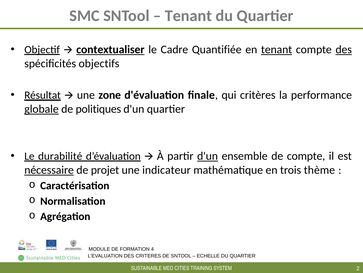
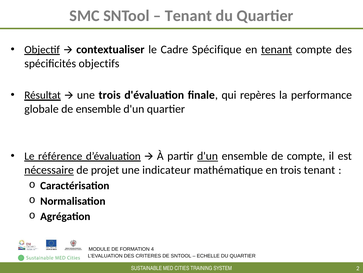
contextualiser underline: present -> none (110, 49)
Quantifiée: Quantifiée -> Spécifique (217, 49)
des underline: present -> none (344, 49)
une zone: zone -> trois (110, 95)
critères: critères -> repères (258, 95)
globale underline: present -> none (42, 109)
de politiques: politiques -> ensemble (98, 109)
durabilité: durabilité -> référence (60, 156)
trois thème: thème -> tenant (319, 170)
